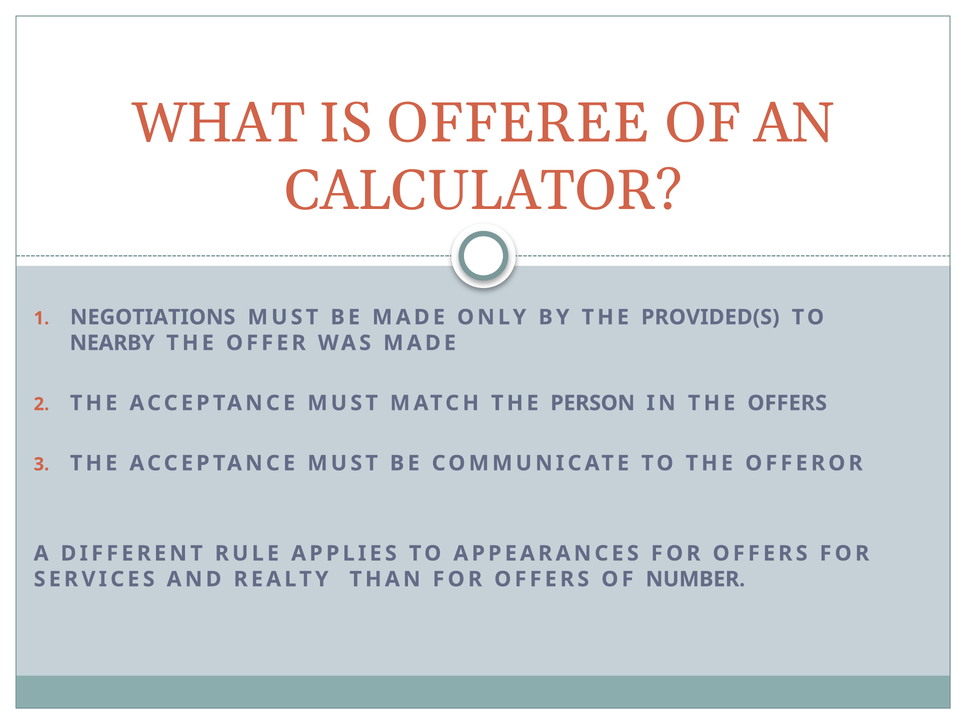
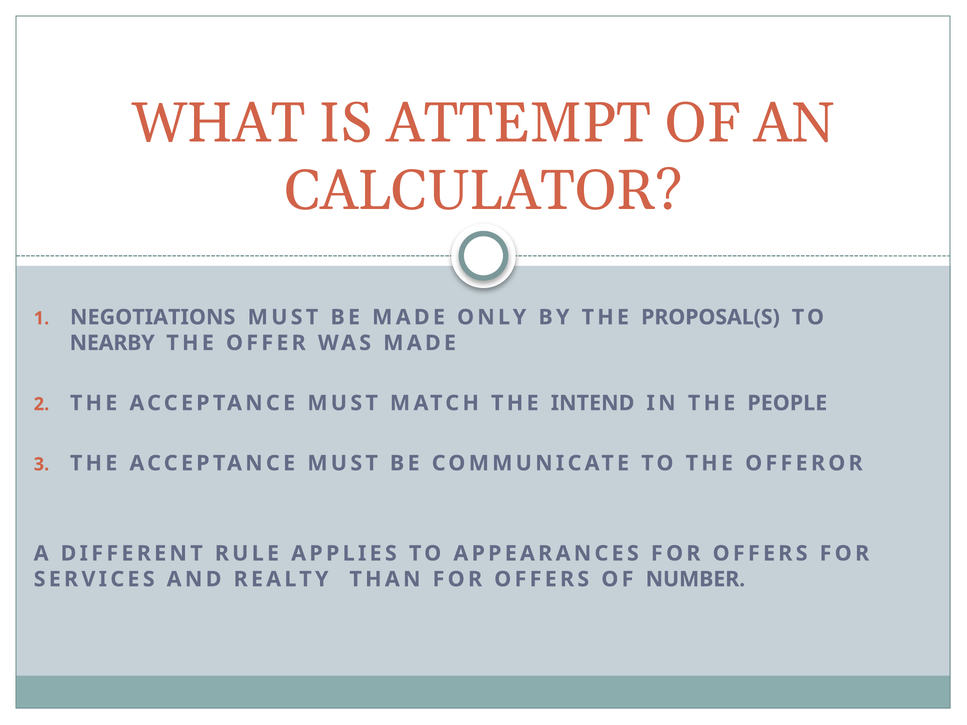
OFFEREE: OFFEREE -> ATTEMPT (519, 123)
PROVIDED(S: PROVIDED(S -> PROPOSAL(S (710, 317)
PERSON: PERSON -> INTEND (593, 403)
THE OFFERS: OFFERS -> PEOPLE (787, 403)
